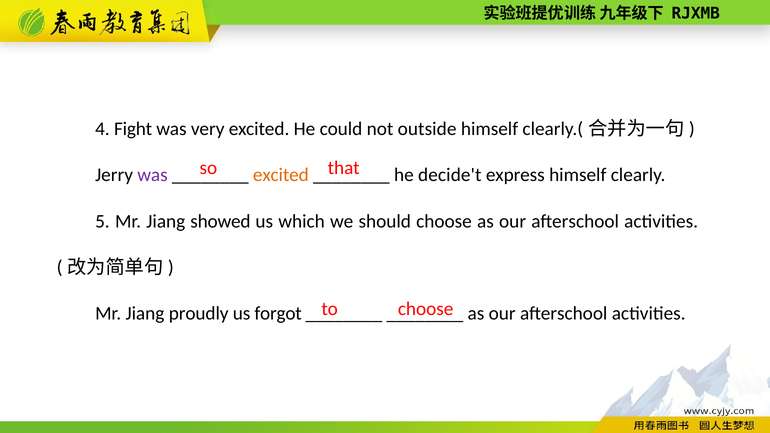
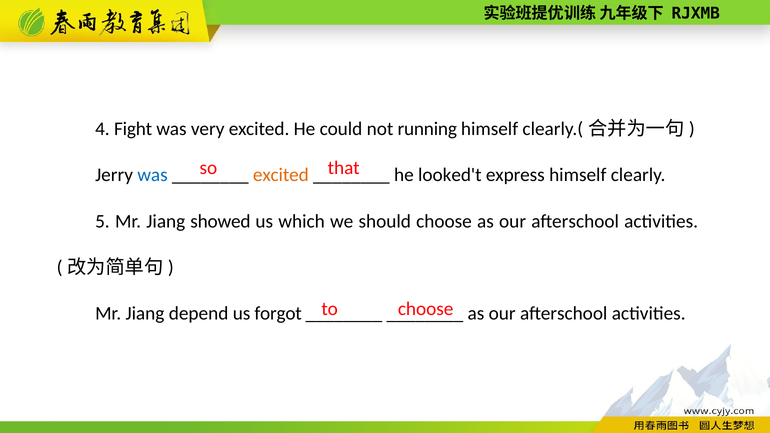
outside: outside -> running (427, 129)
was colour: purple -> blue (152, 175)
decide't: decide't -> looked't (450, 175)
proudly: proudly -> depend (199, 314)
